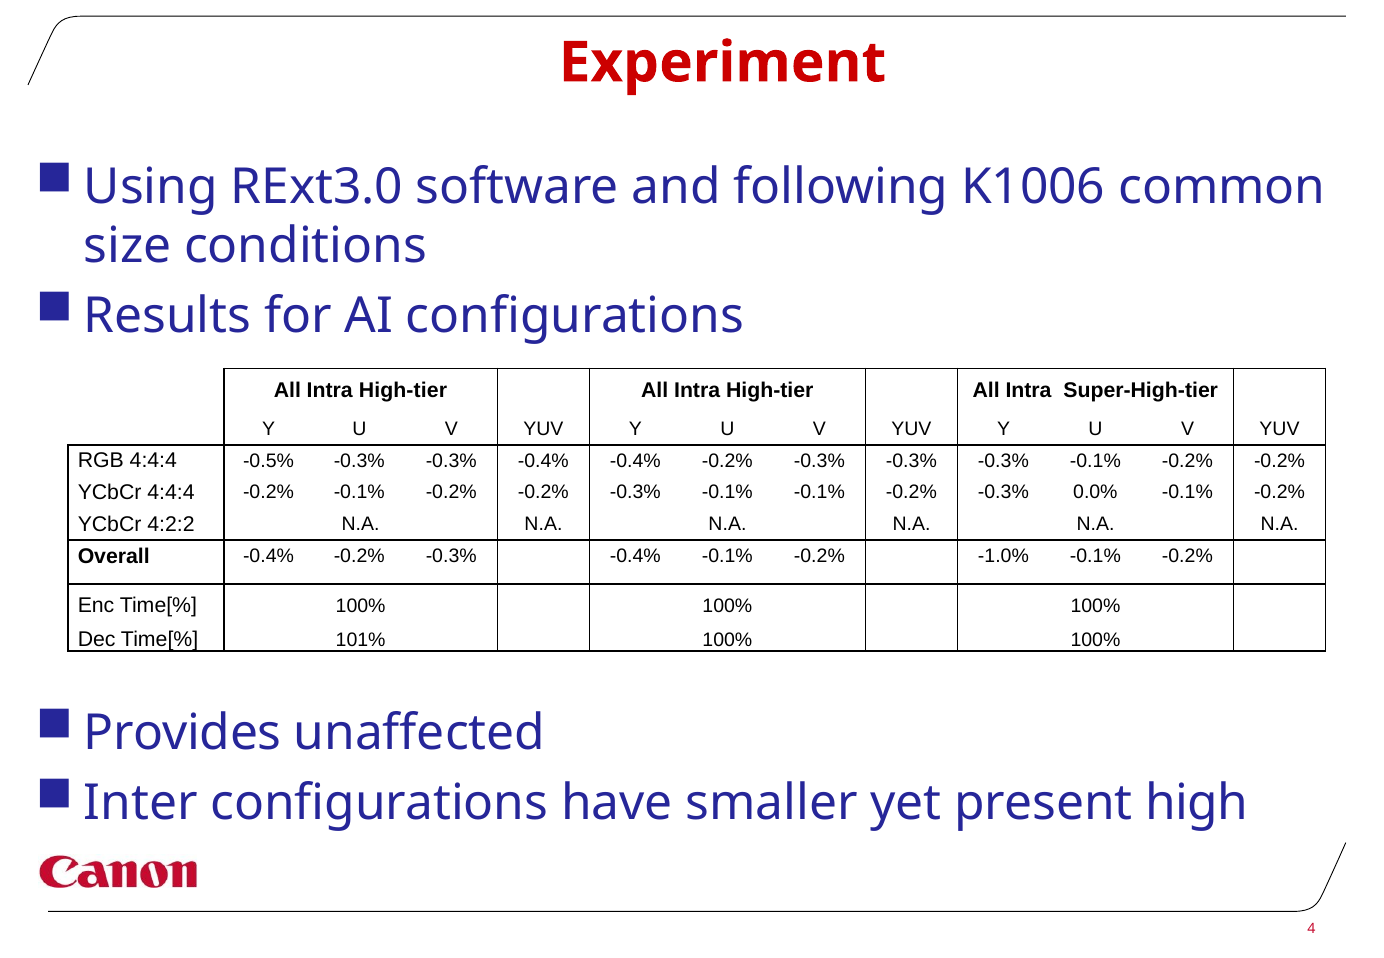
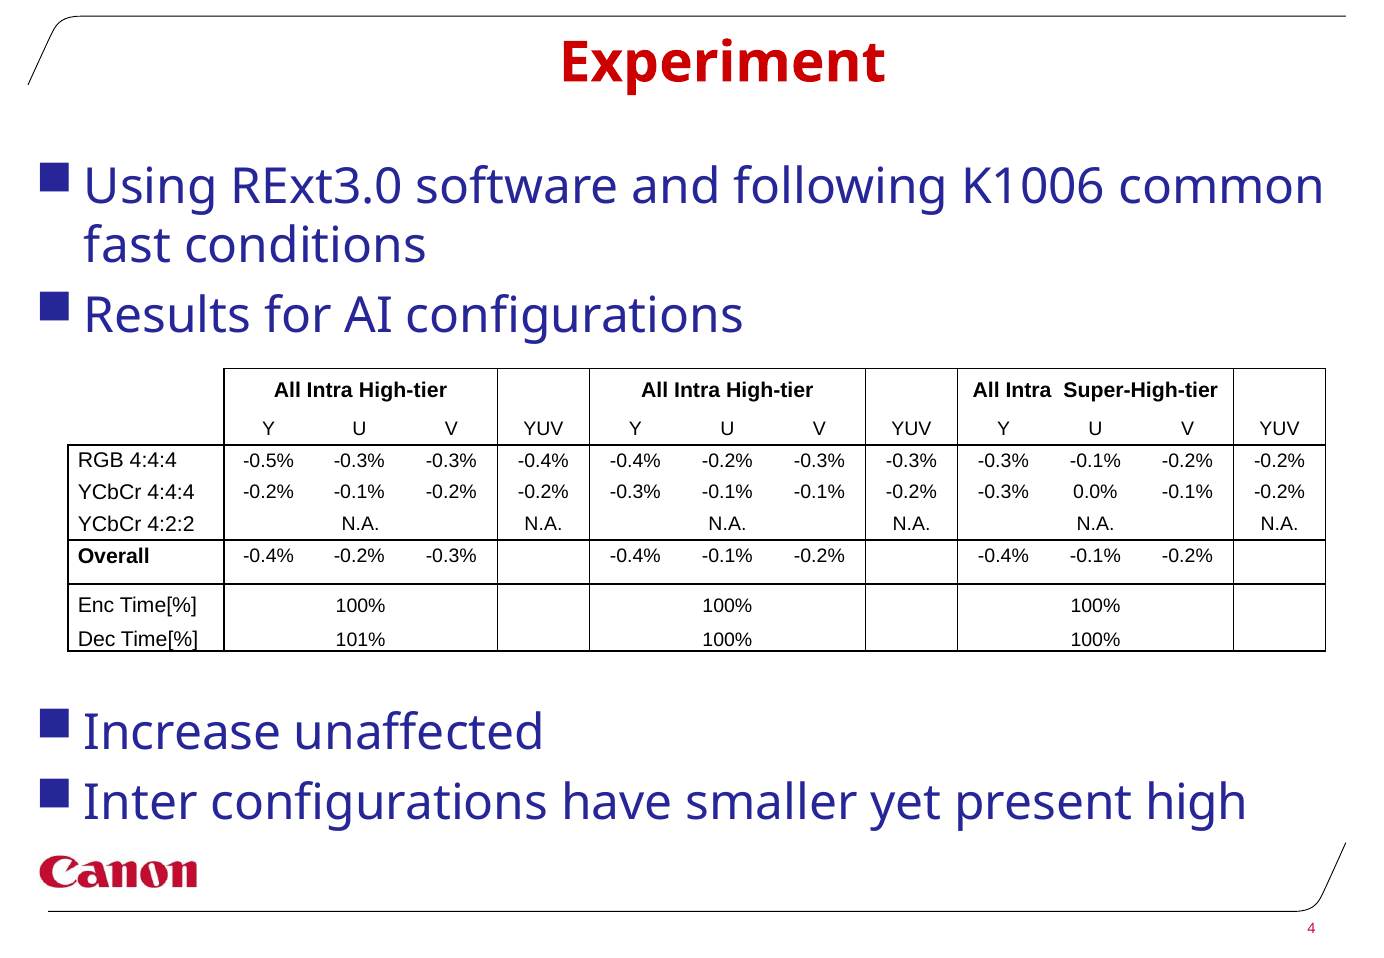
size: size -> fast (127, 246)
-0.2% -1.0%: -1.0% -> -0.4% (1003, 556)
Provides: Provides -> Increase (182, 734)
